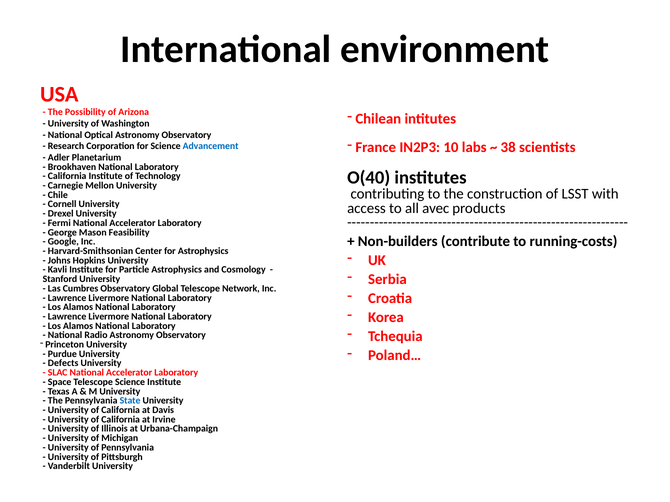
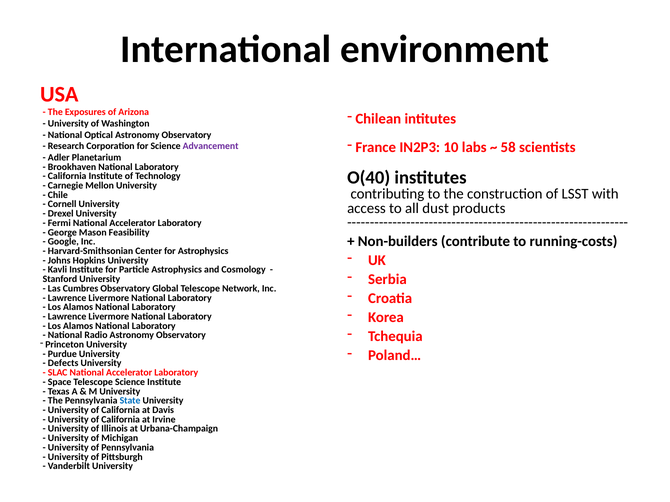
Possibility: Possibility -> Exposures (85, 112)
38: 38 -> 58 (508, 148)
Advancement colour: blue -> purple (211, 146)
avec: avec -> dust (436, 208)
